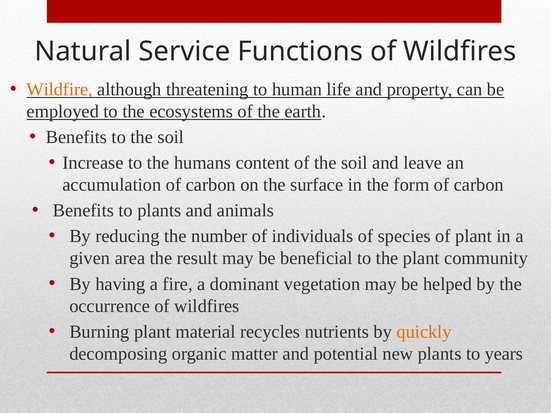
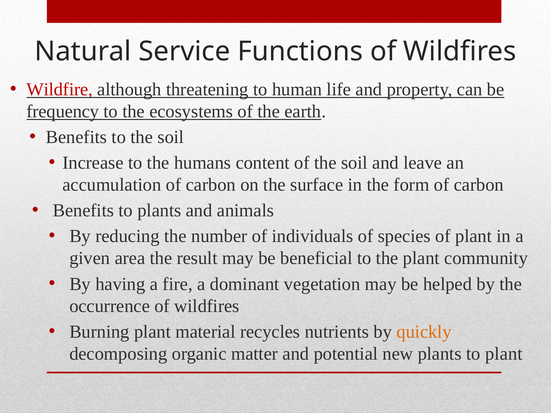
Wildfire colour: orange -> red (60, 89)
employed: employed -> frequency (63, 112)
to years: years -> plant (504, 354)
